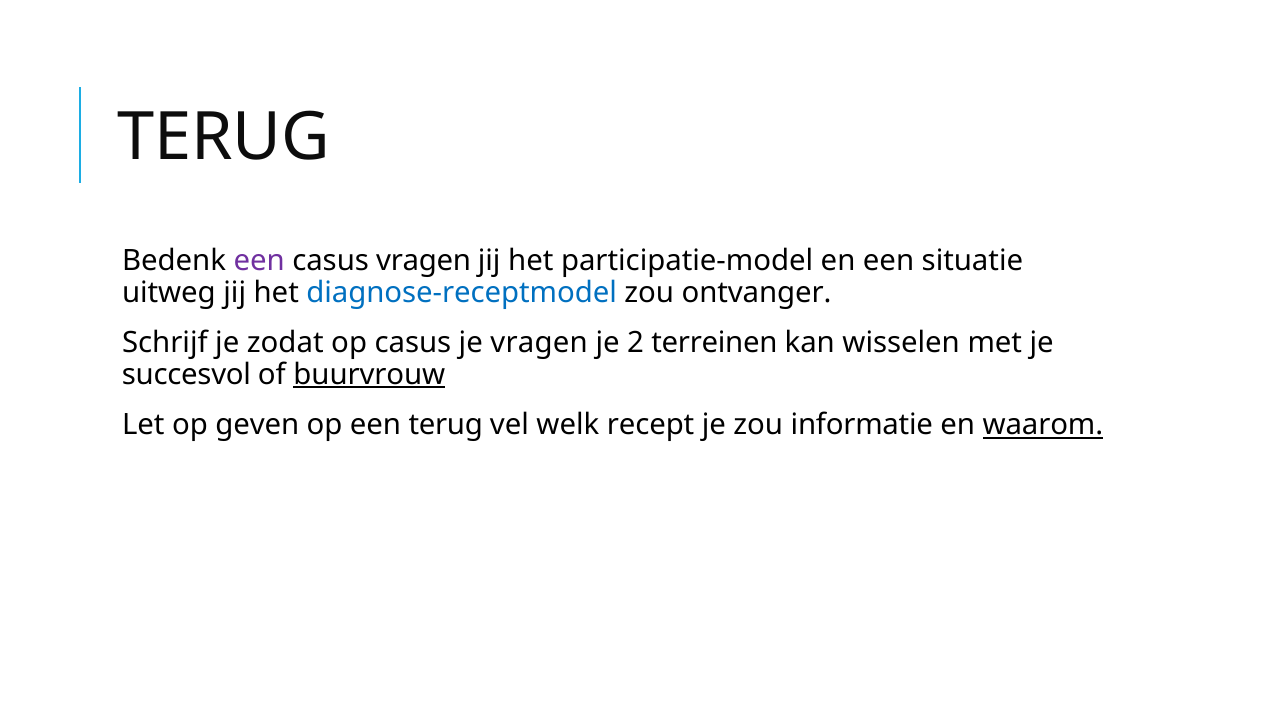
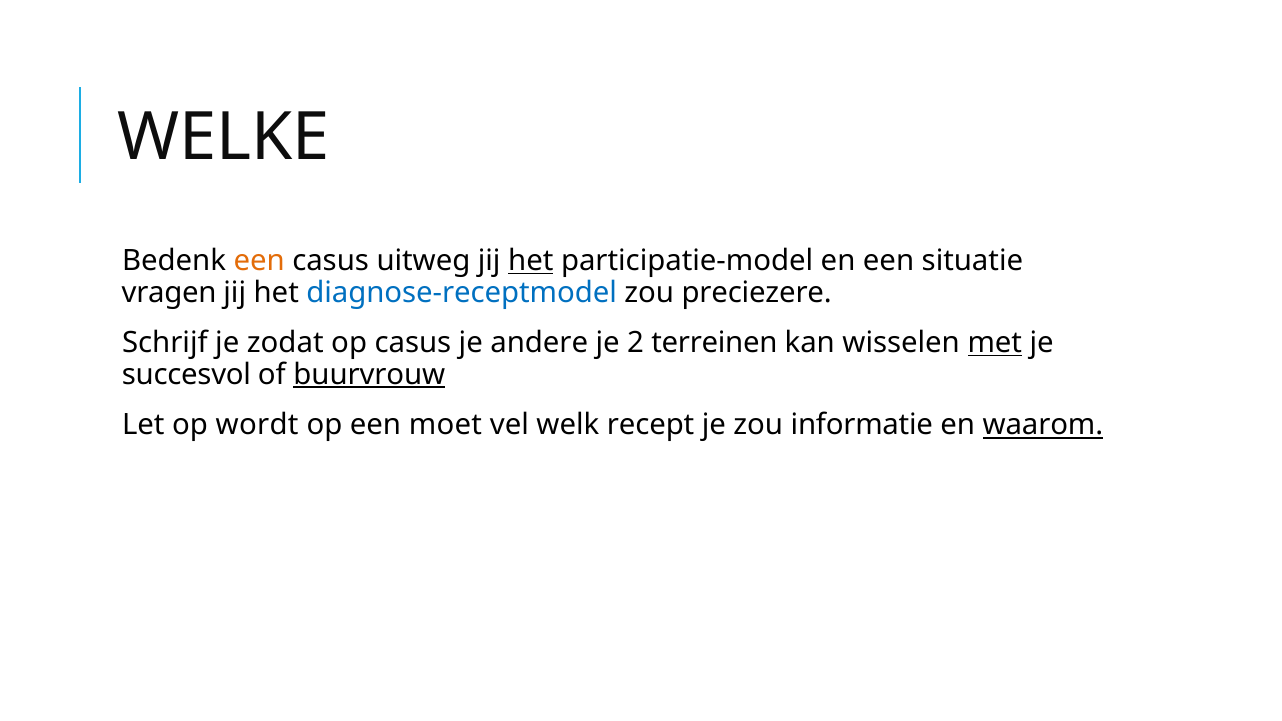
TERUG: TERUG -> WELKE (223, 138)
een colour: purple -> orange (259, 261)
casus vragen: vragen -> uitweg (423, 261)
het underline: none -> present (531, 261)
uitweg: uitweg -> vragen (169, 293)
ontvanger: ontvanger -> preciezere (757, 293)
je vragen: vragen -> andere (539, 343)
met underline: none -> present (995, 343)
geven: geven -> wordt (257, 425)
een terug: terug -> moet (445, 425)
